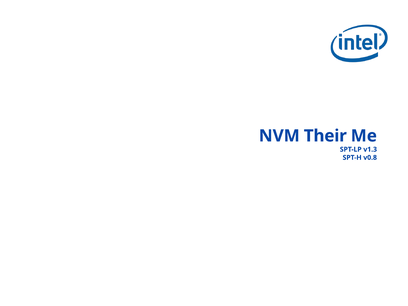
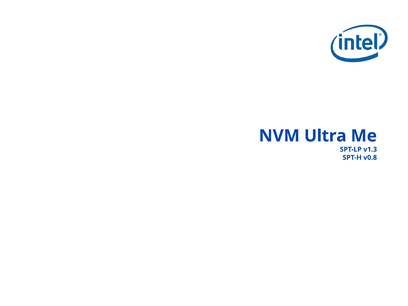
Their: Their -> Ultra (325, 136)
